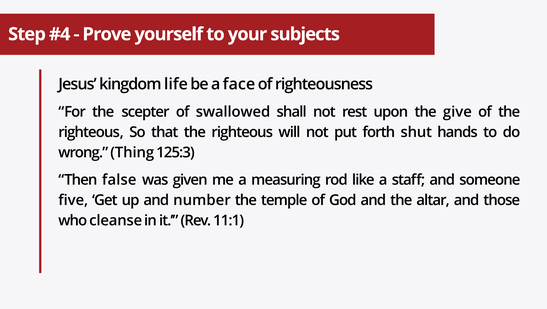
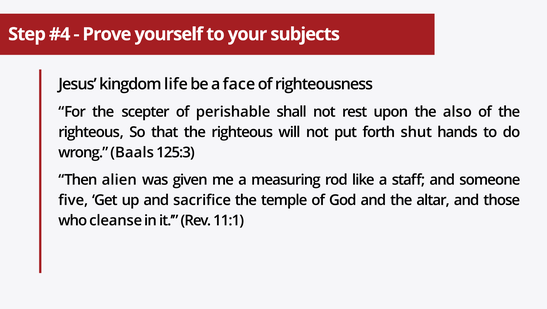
swallowed: swallowed -> perishable (233, 112)
give: give -> also (457, 112)
Thing: Thing -> Baals (132, 152)
false: false -> alien (119, 180)
number: number -> sacrifice (202, 200)
